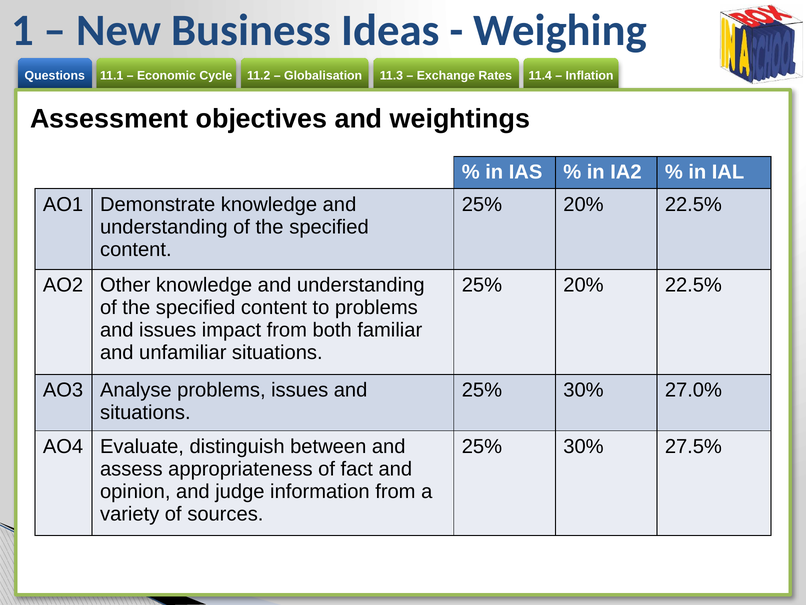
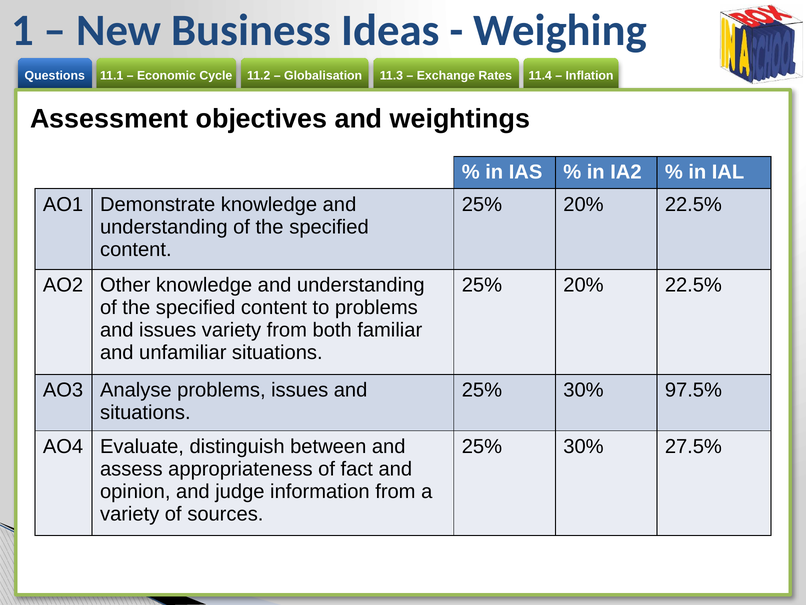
issues impact: impact -> variety (231, 330)
27.0%: 27.0% -> 97.5% (693, 390)
